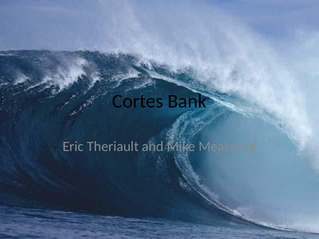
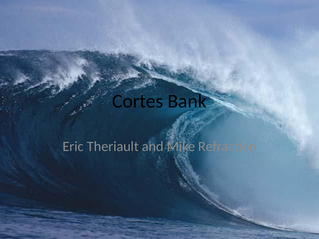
Measured: Measured -> Refraction (227, 147)
